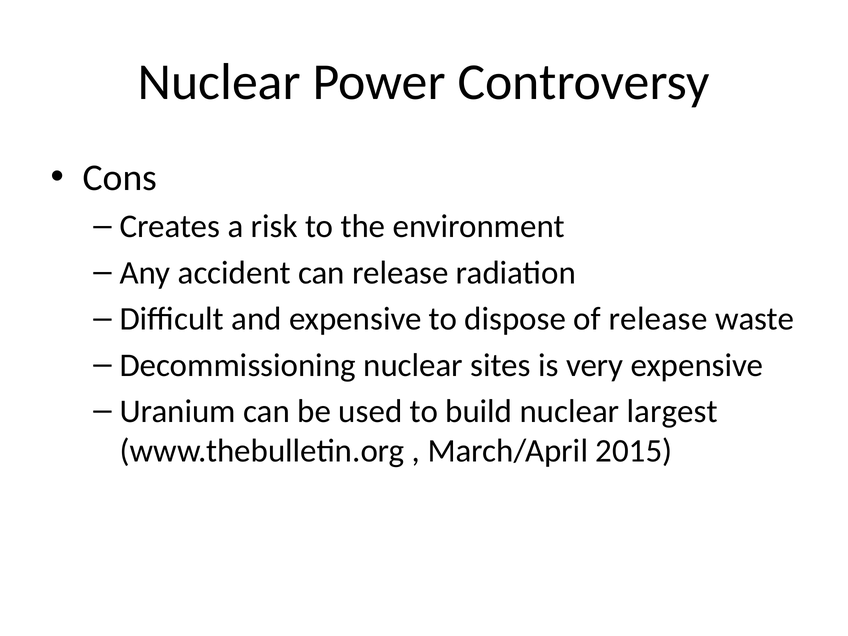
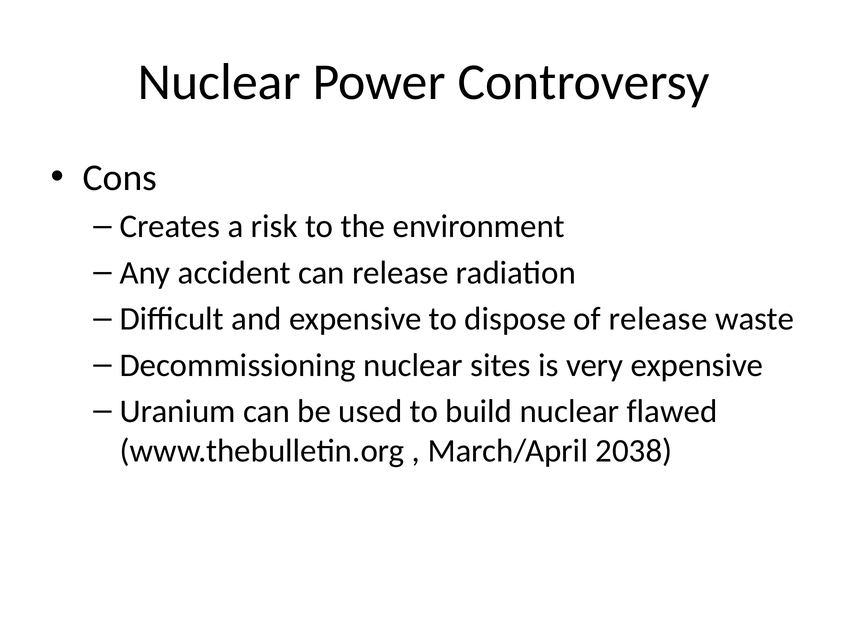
largest: largest -> flawed (672, 411)
2015: 2015 -> 2038 (634, 451)
